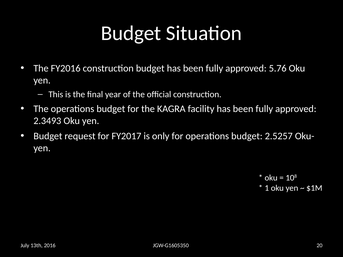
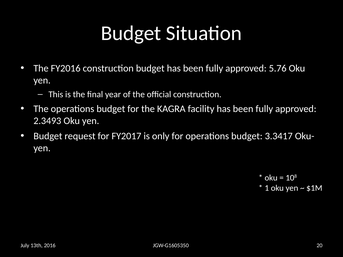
2.5257: 2.5257 -> 3.3417 (279, 136)
